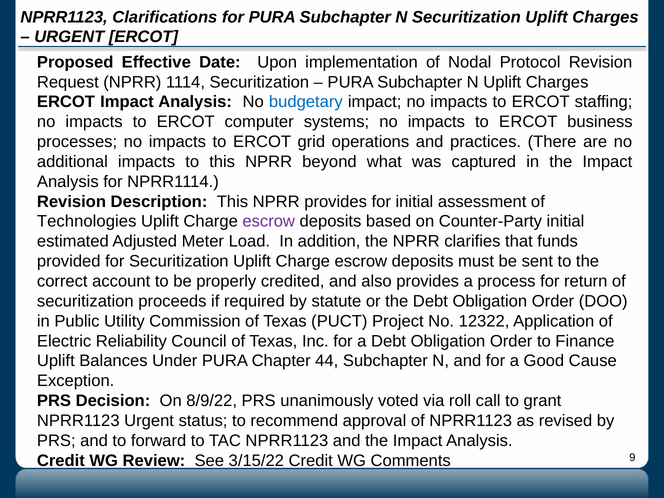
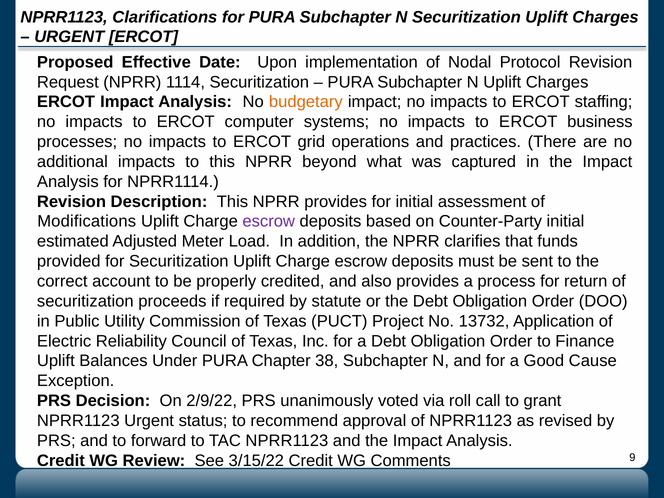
budgetary colour: blue -> orange (306, 102)
Technologies: Technologies -> Modifications (87, 222)
12322: 12322 -> 13732 (484, 321)
44: 44 -> 38 (327, 361)
8/9/22: 8/9/22 -> 2/9/22 (212, 401)
